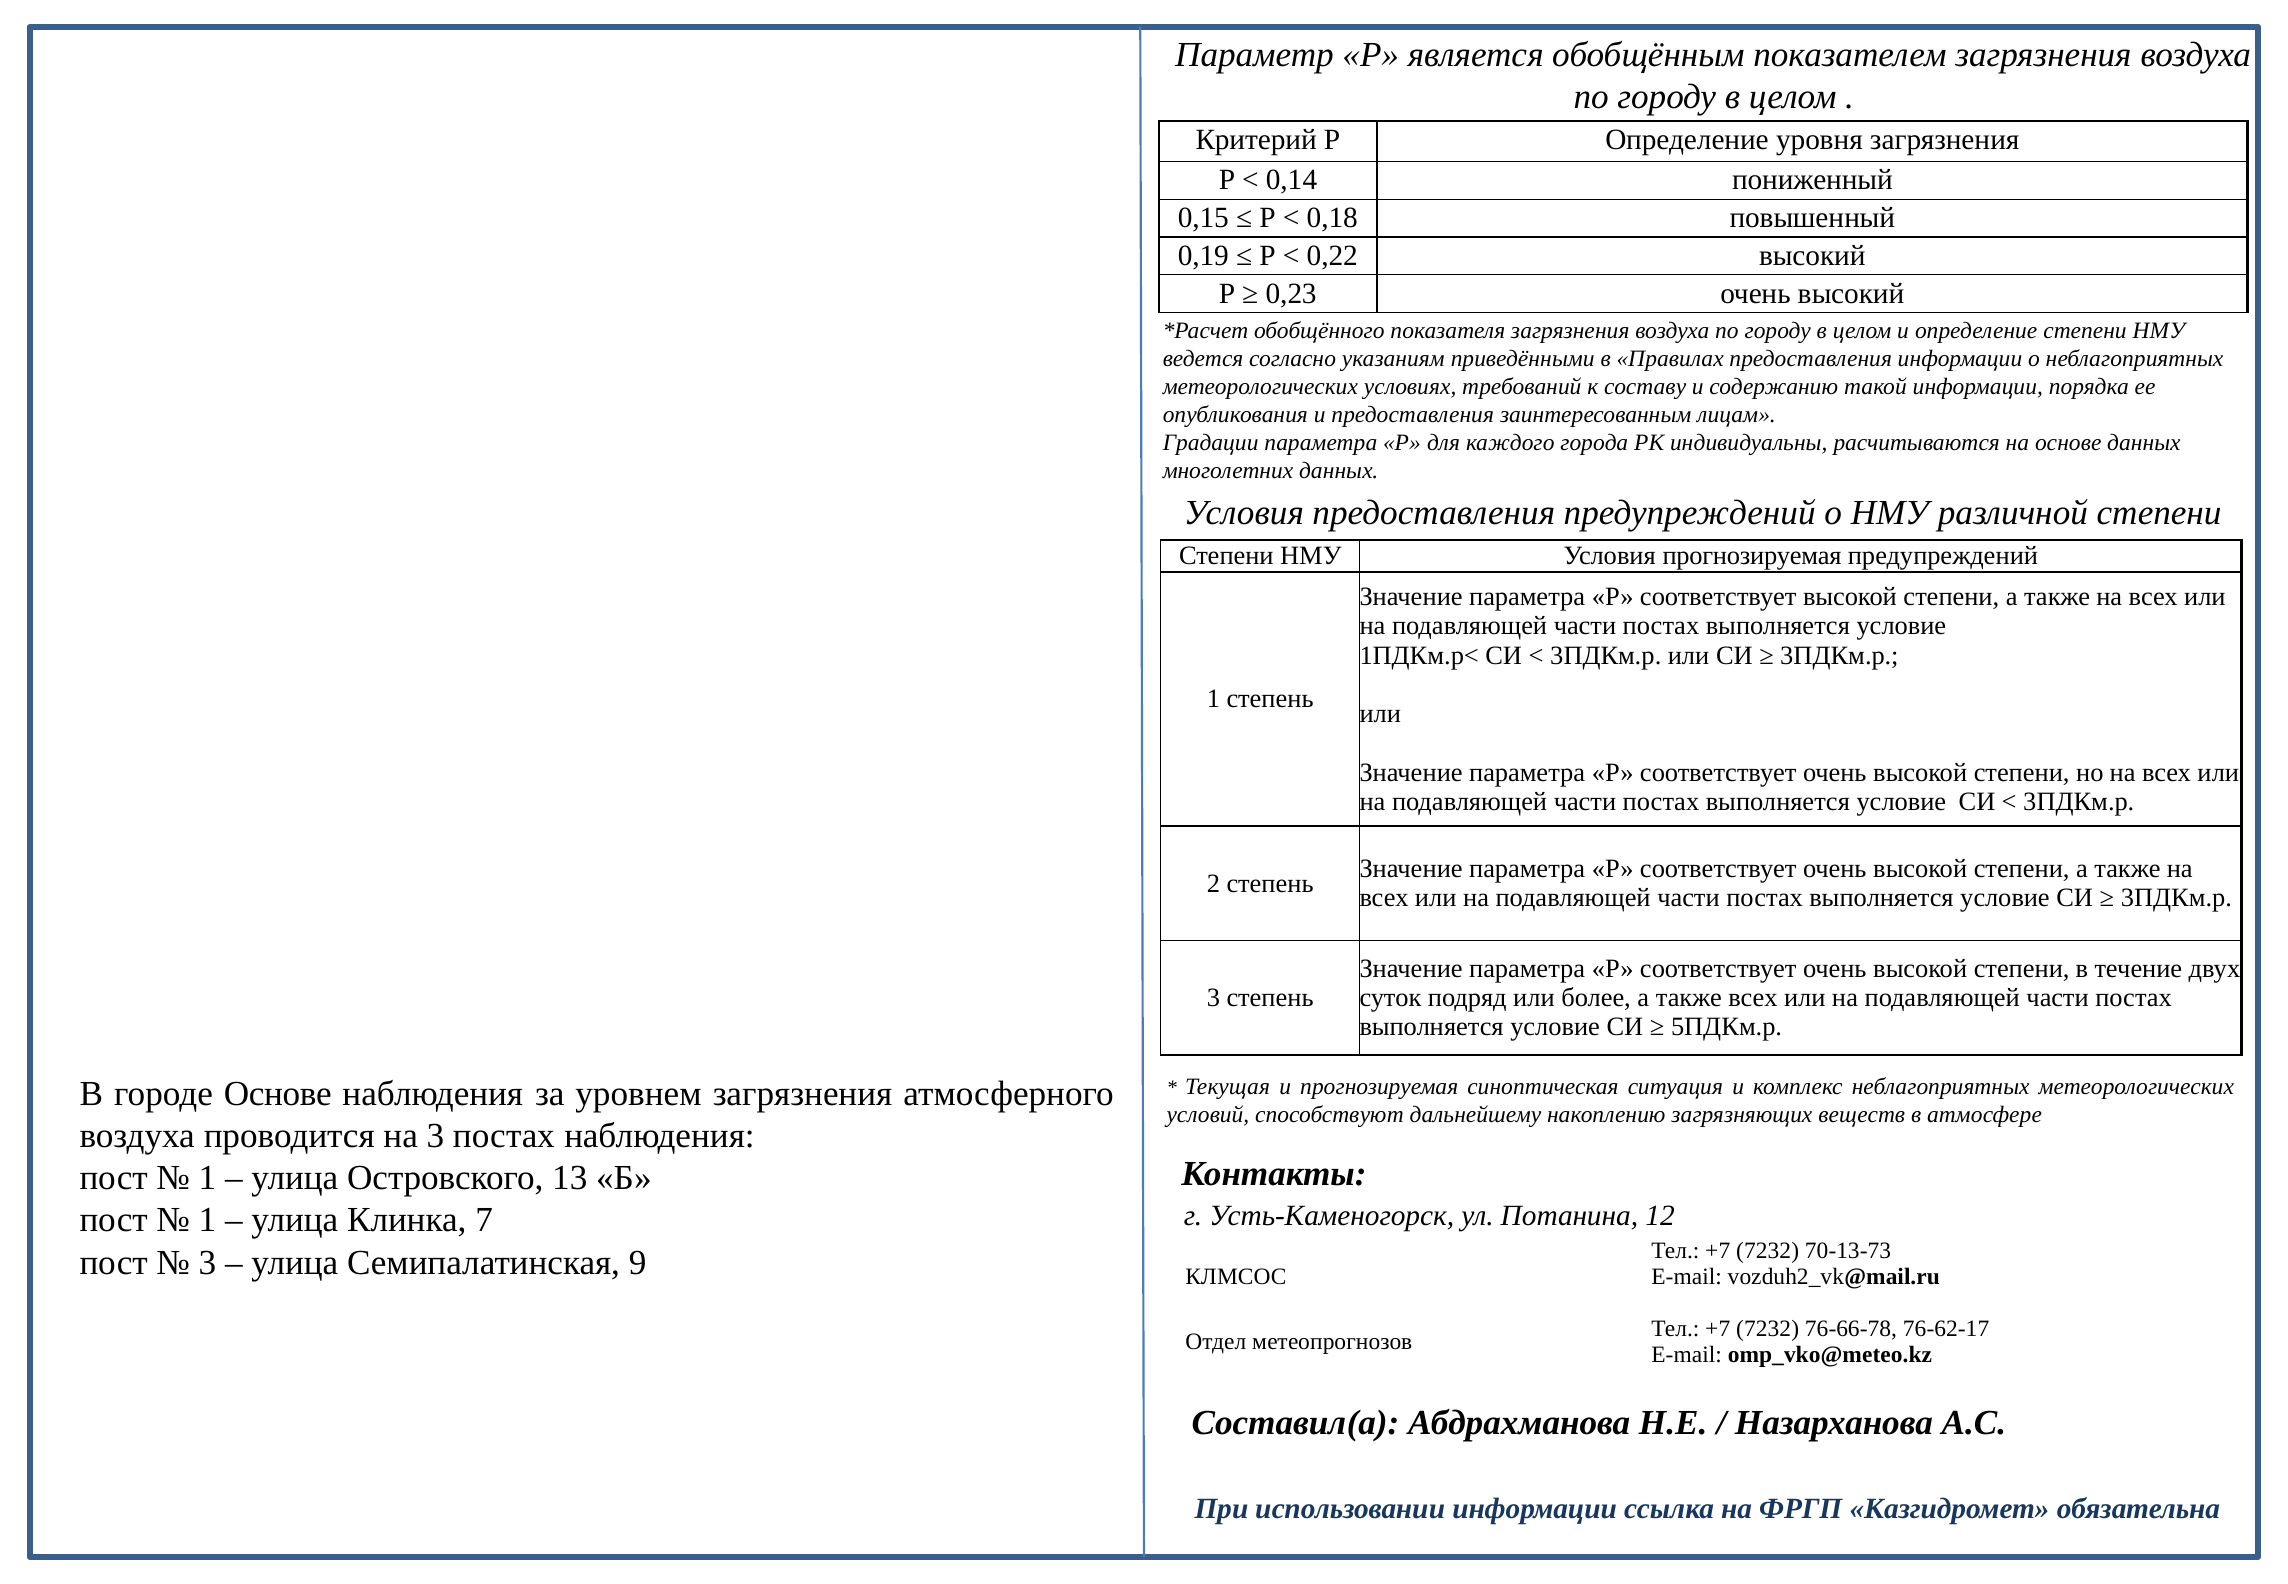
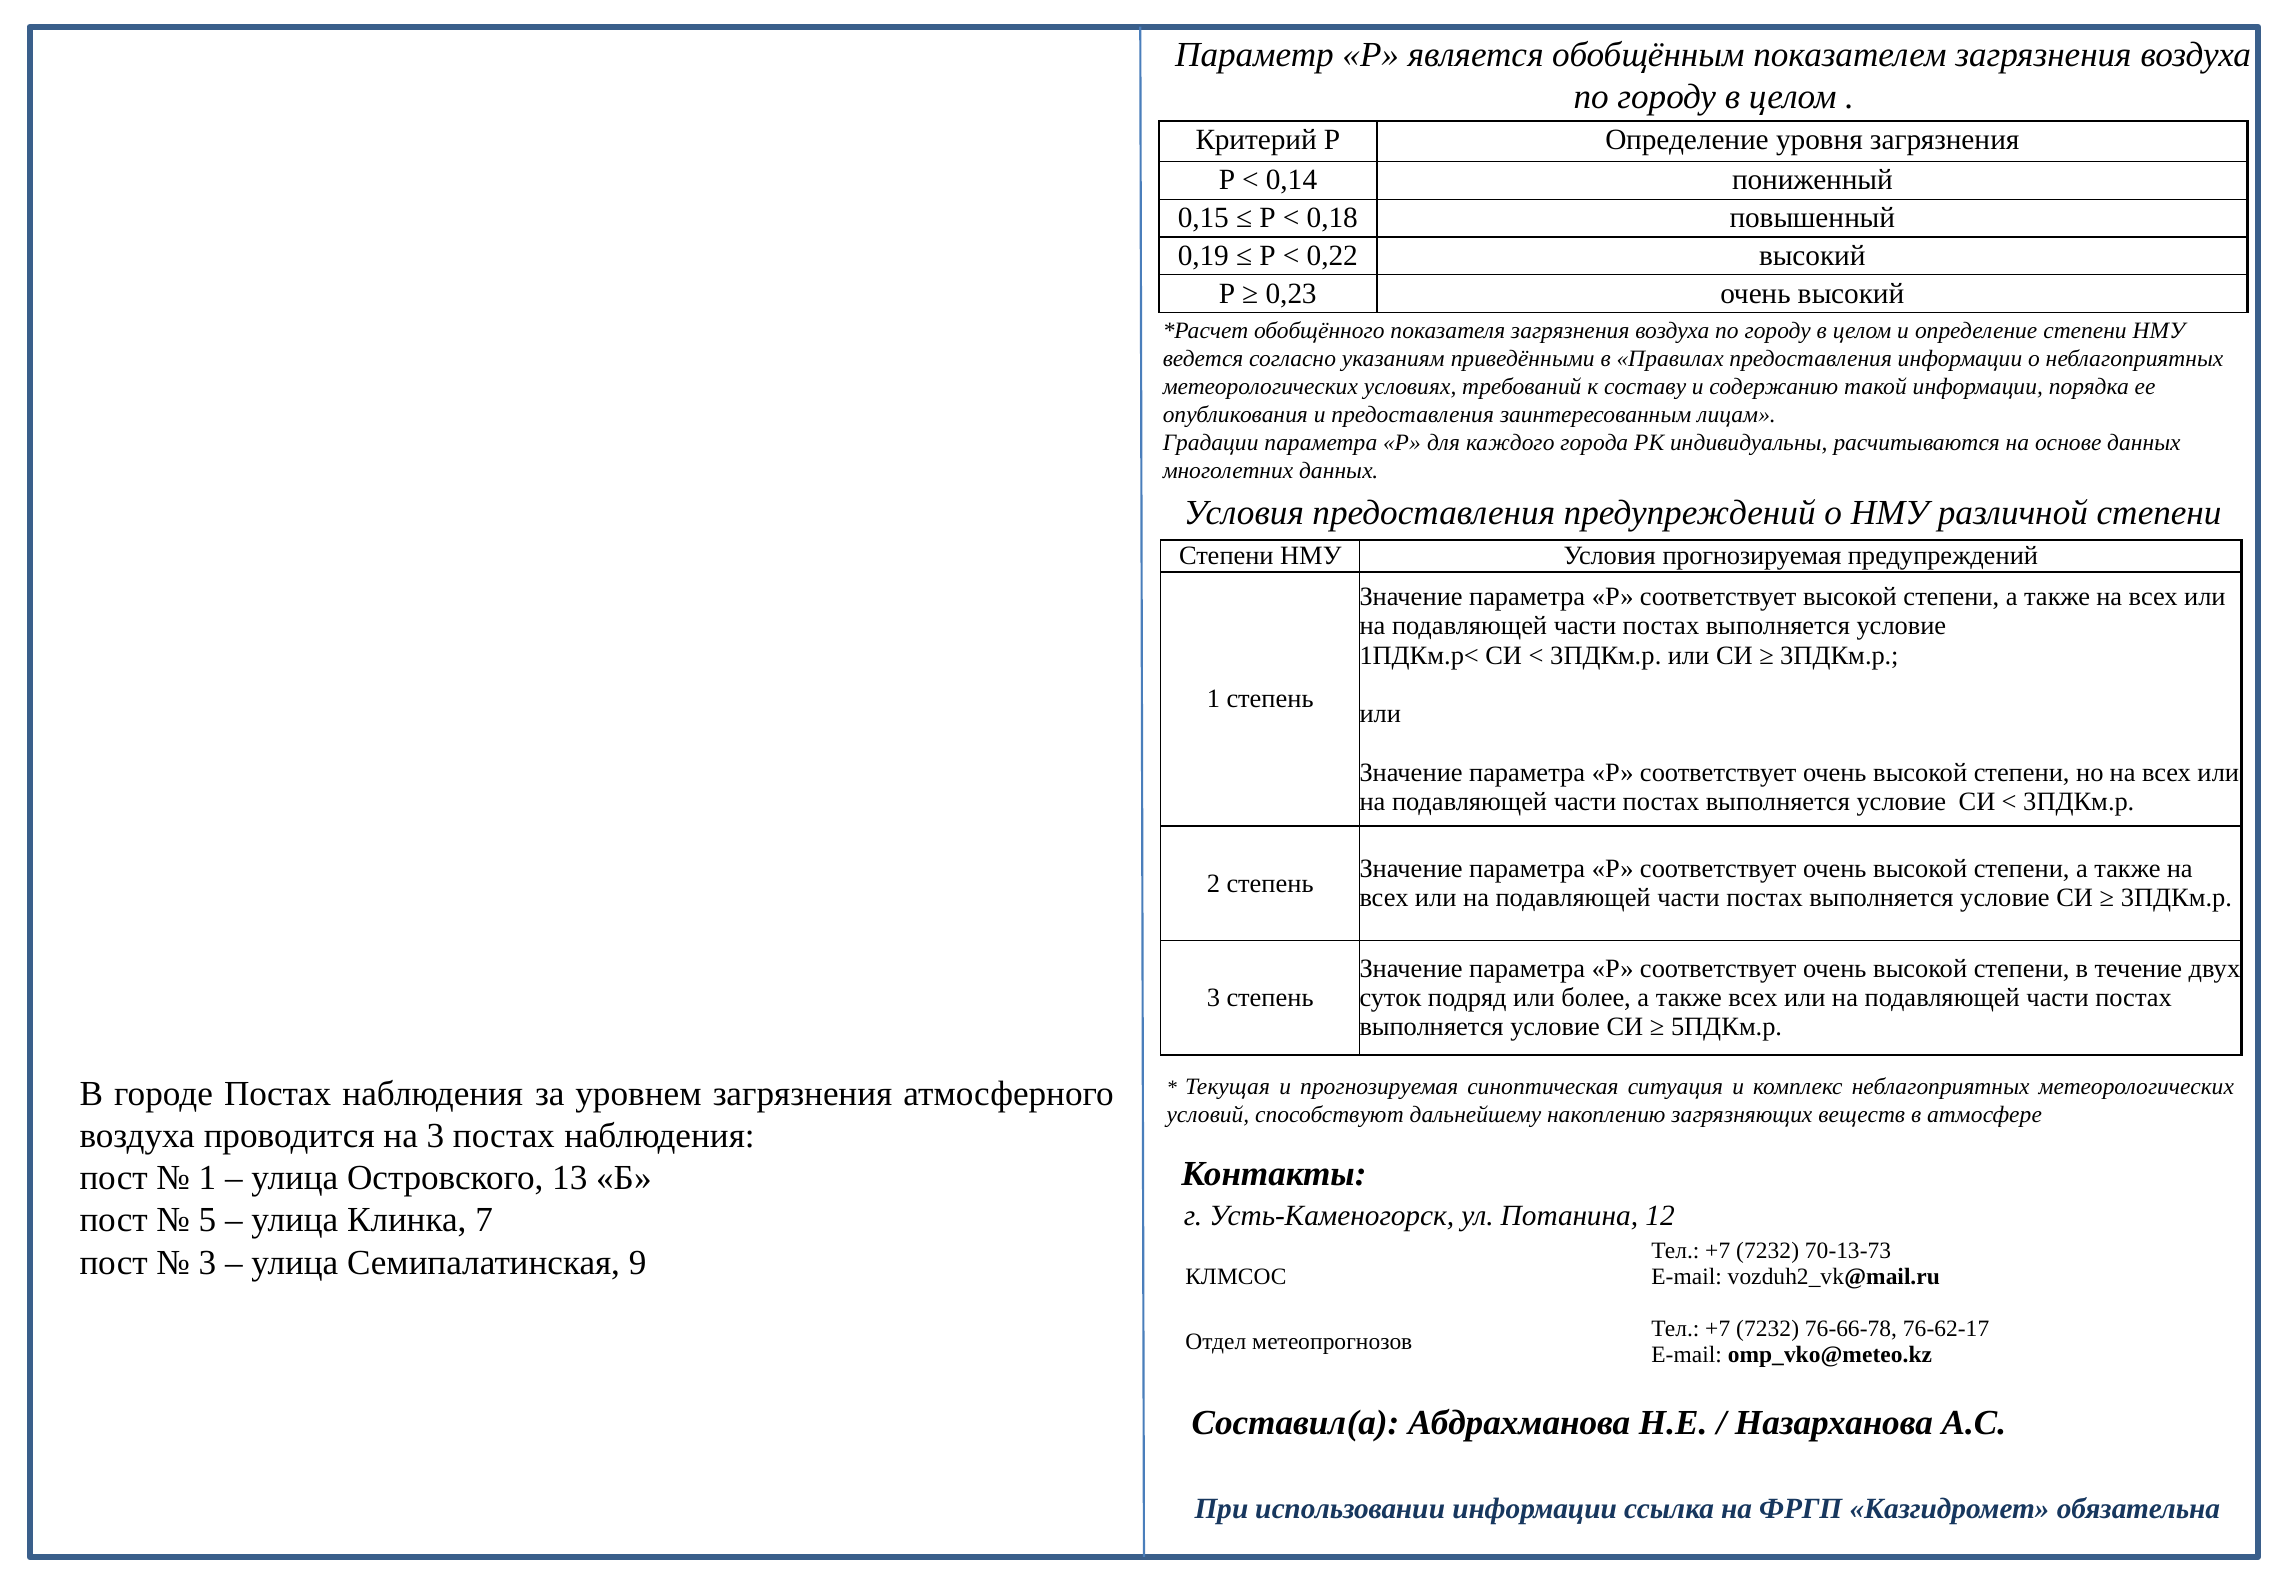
городе Основе: Основе -> Постах (278, 1093)
1: 1 -> 5 (207, 1220)
